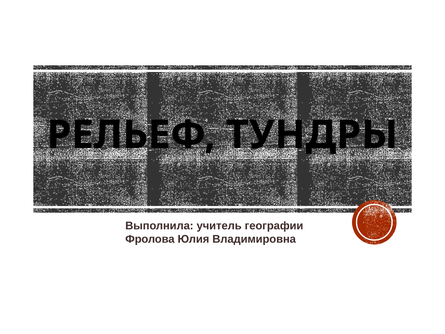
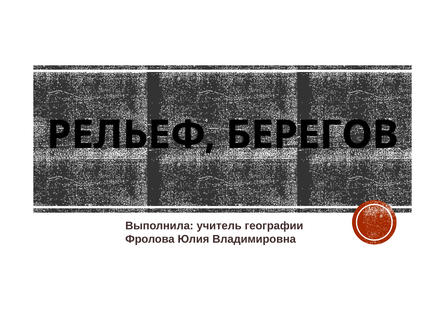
ТУНДРЫ: ТУНДРЫ -> БЕРЕГОВ (312, 135)
